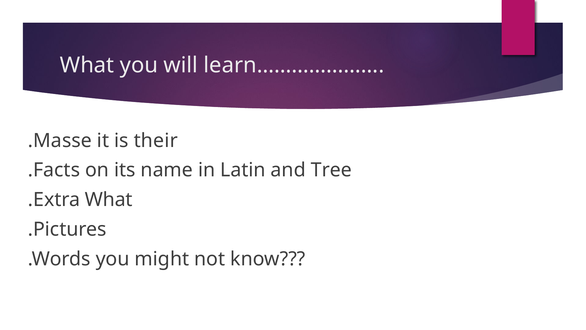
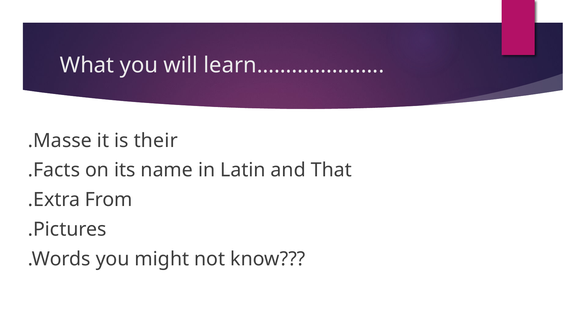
Tree: Tree -> That (331, 170)
.Extra What: What -> From (109, 200)
